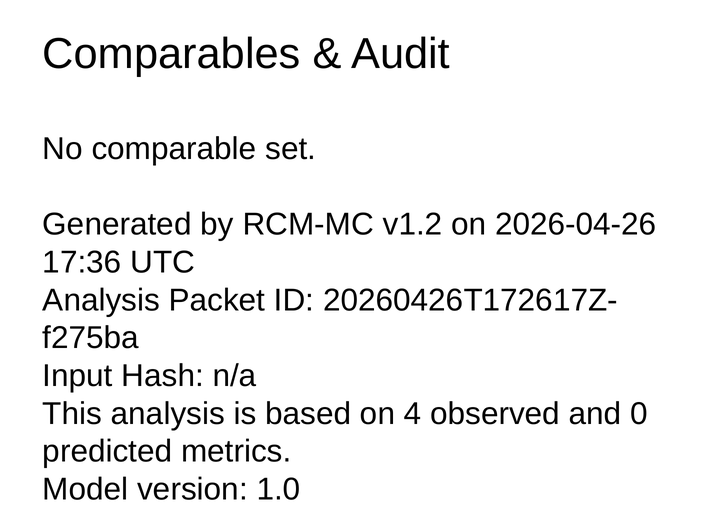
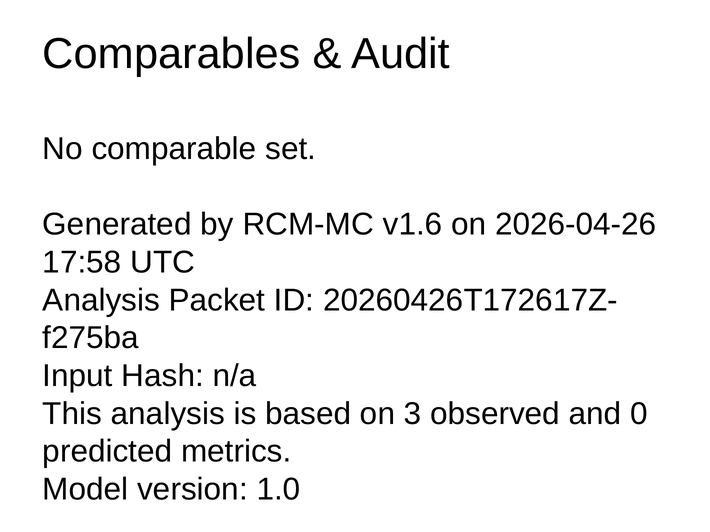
v1.2: v1.2 -> v1.6 (413, 225)
17:36: 17:36 -> 17:58 (82, 263)
4: 4 -> 3 (413, 414)
